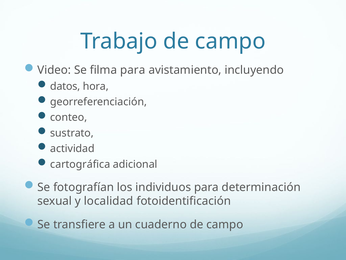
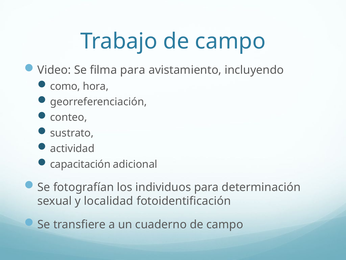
datos: datos -> como (65, 86)
cartográfica: cartográfica -> capacitación (80, 164)
